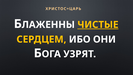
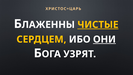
ОНИ underline: none -> present (104, 39)
